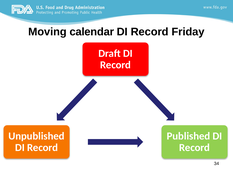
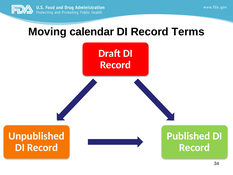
Friday: Friday -> Terms (188, 32)
